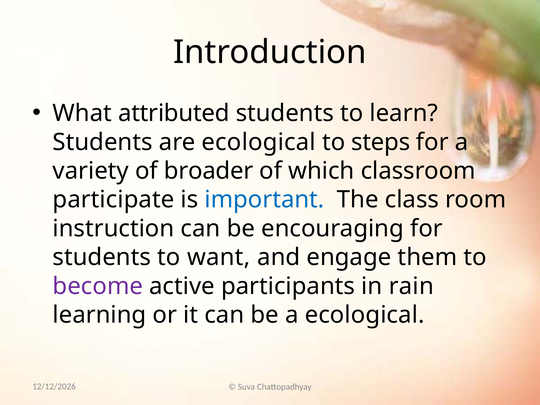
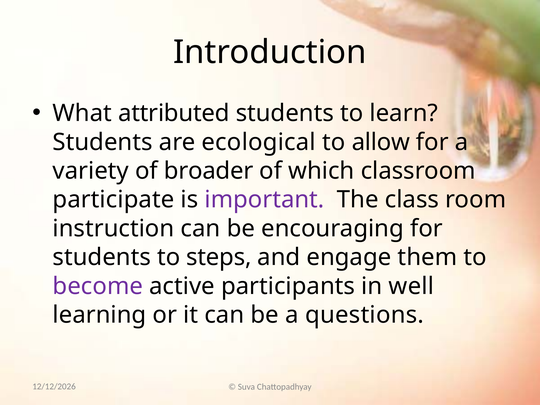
steps: steps -> allow (381, 142)
important colour: blue -> purple (264, 200)
want: want -> steps (219, 257)
rain: rain -> well (411, 286)
a ecological: ecological -> questions (365, 315)
